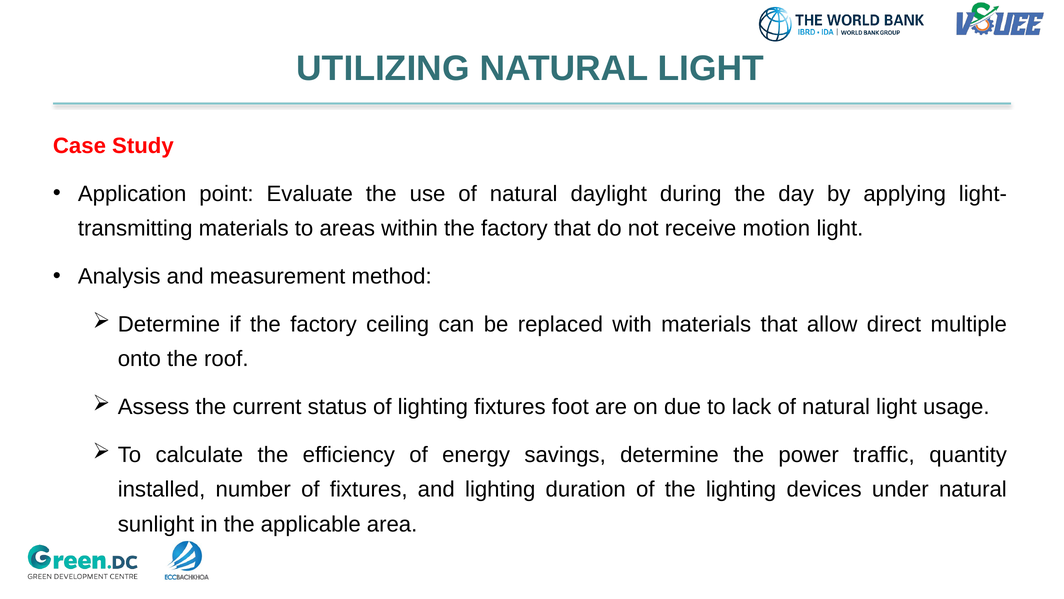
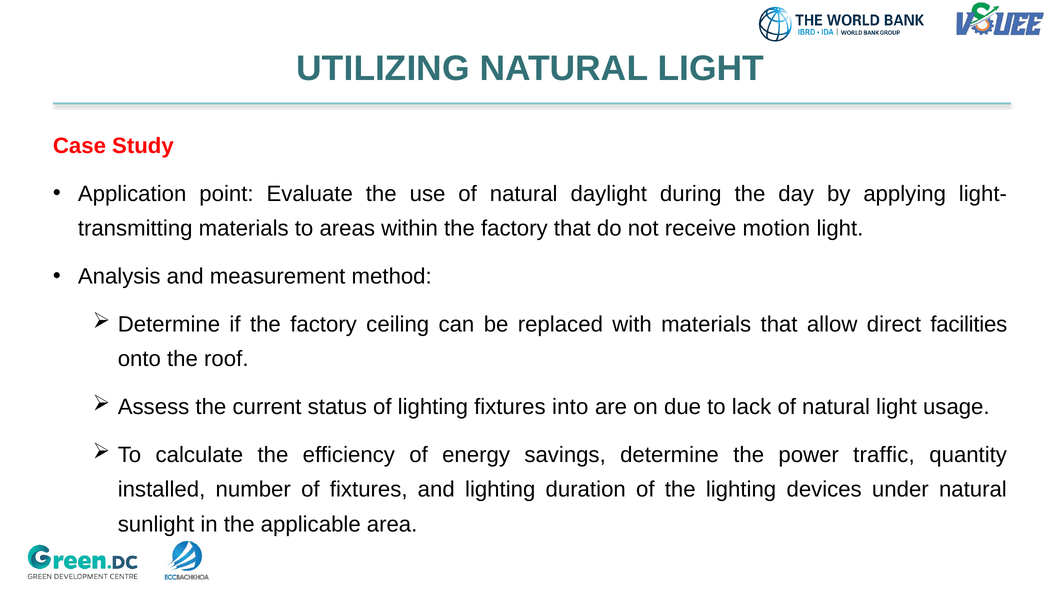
multiple: multiple -> facilities (969, 324)
foot: foot -> into (570, 407)
